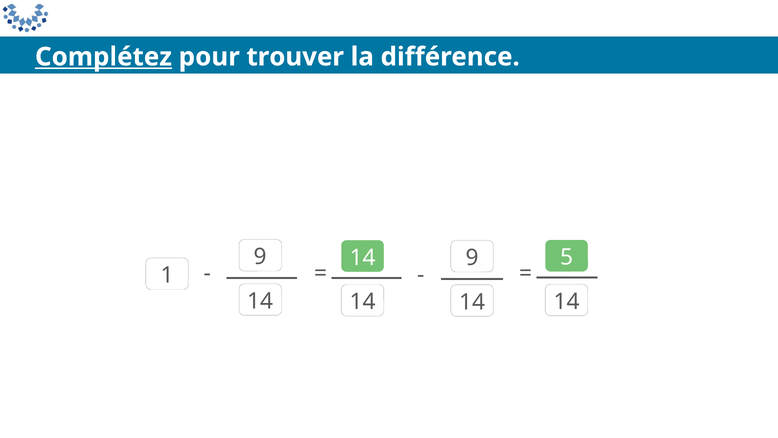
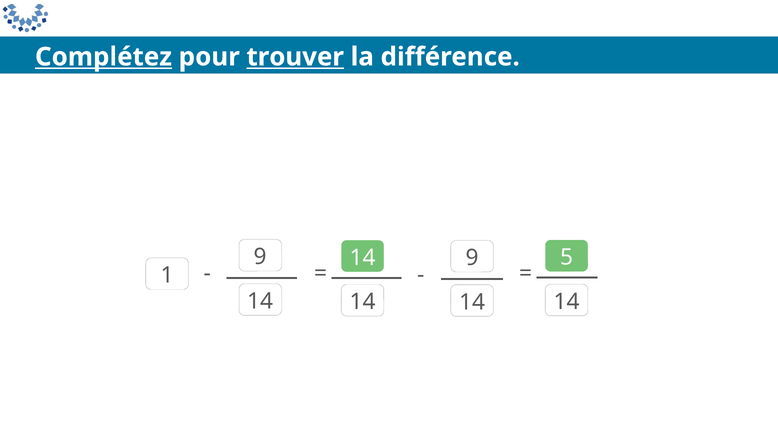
trouver underline: none -> present (295, 57)
